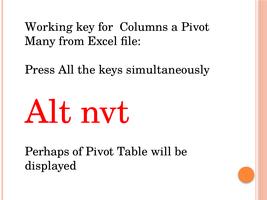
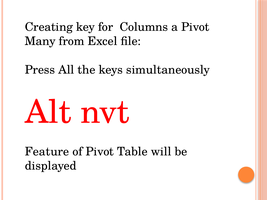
Working: Working -> Creating (49, 27)
Perhaps: Perhaps -> Feature (47, 152)
